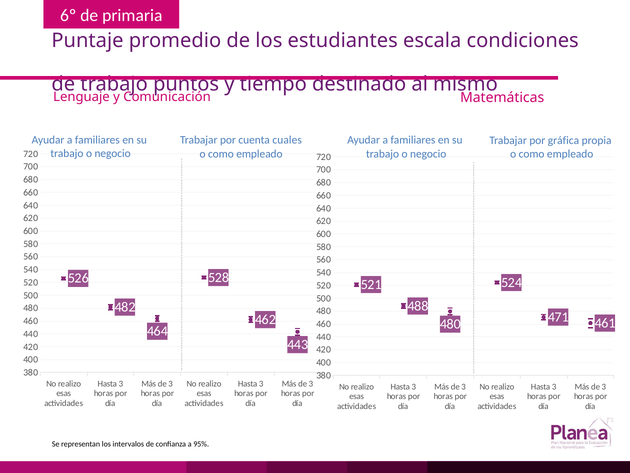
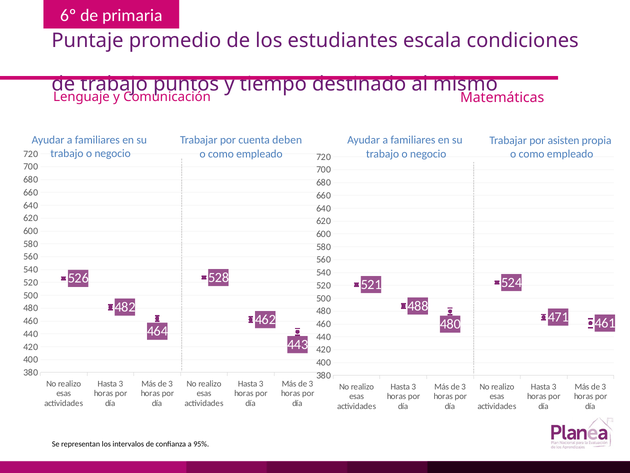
cuales: cuales -> deben (287, 140)
gráfica: gráfica -> asisten (564, 140)
